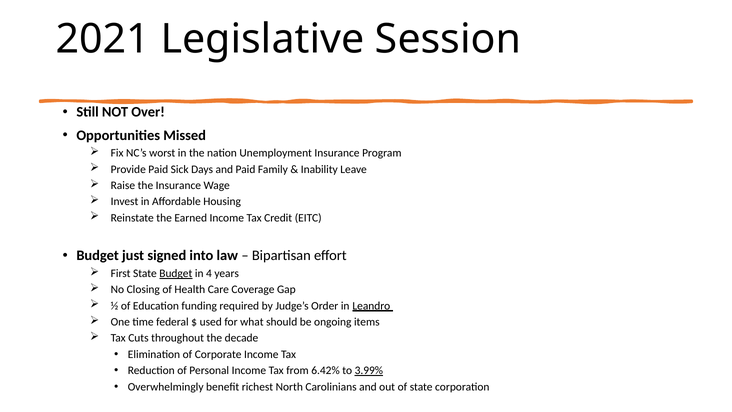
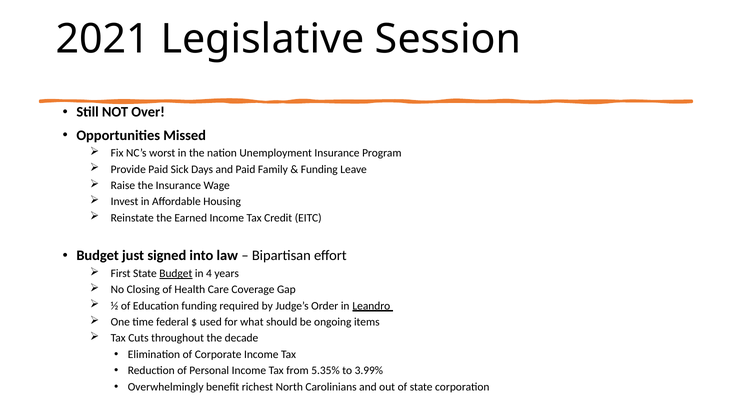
Inability: Inability -> Funding (319, 169)
6.42%: 6.42% -> 5.35% (325, 370)
3.99% underline: present -> none (369, 370)
